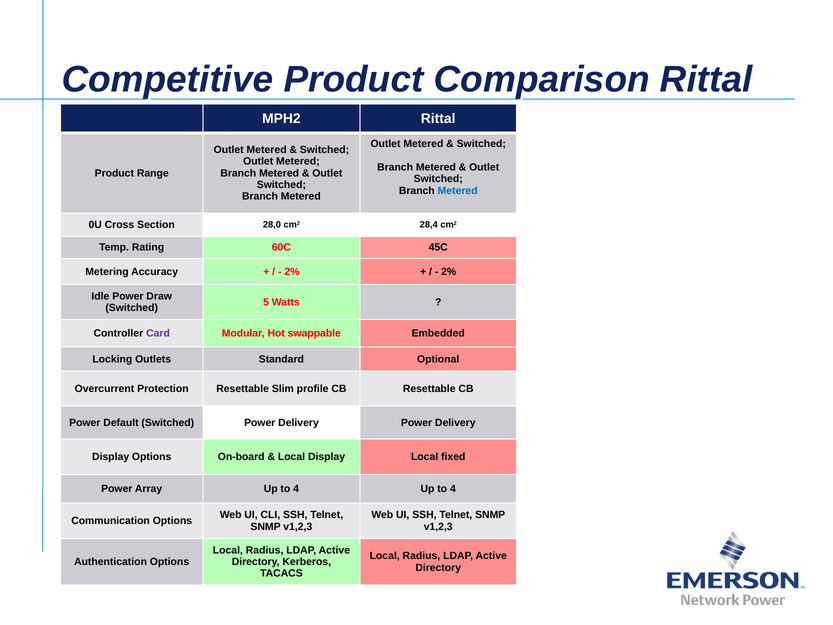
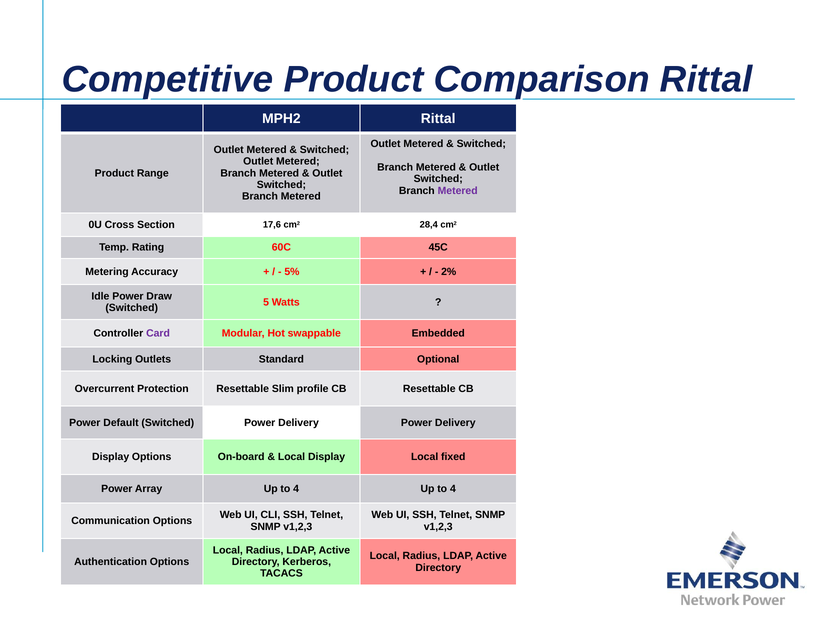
Metered colour: blue -> purple (458, 191)
28,0: 28,0 -> 17,6 (272, 225)
2%: 2% -> 5% (292, 271)
